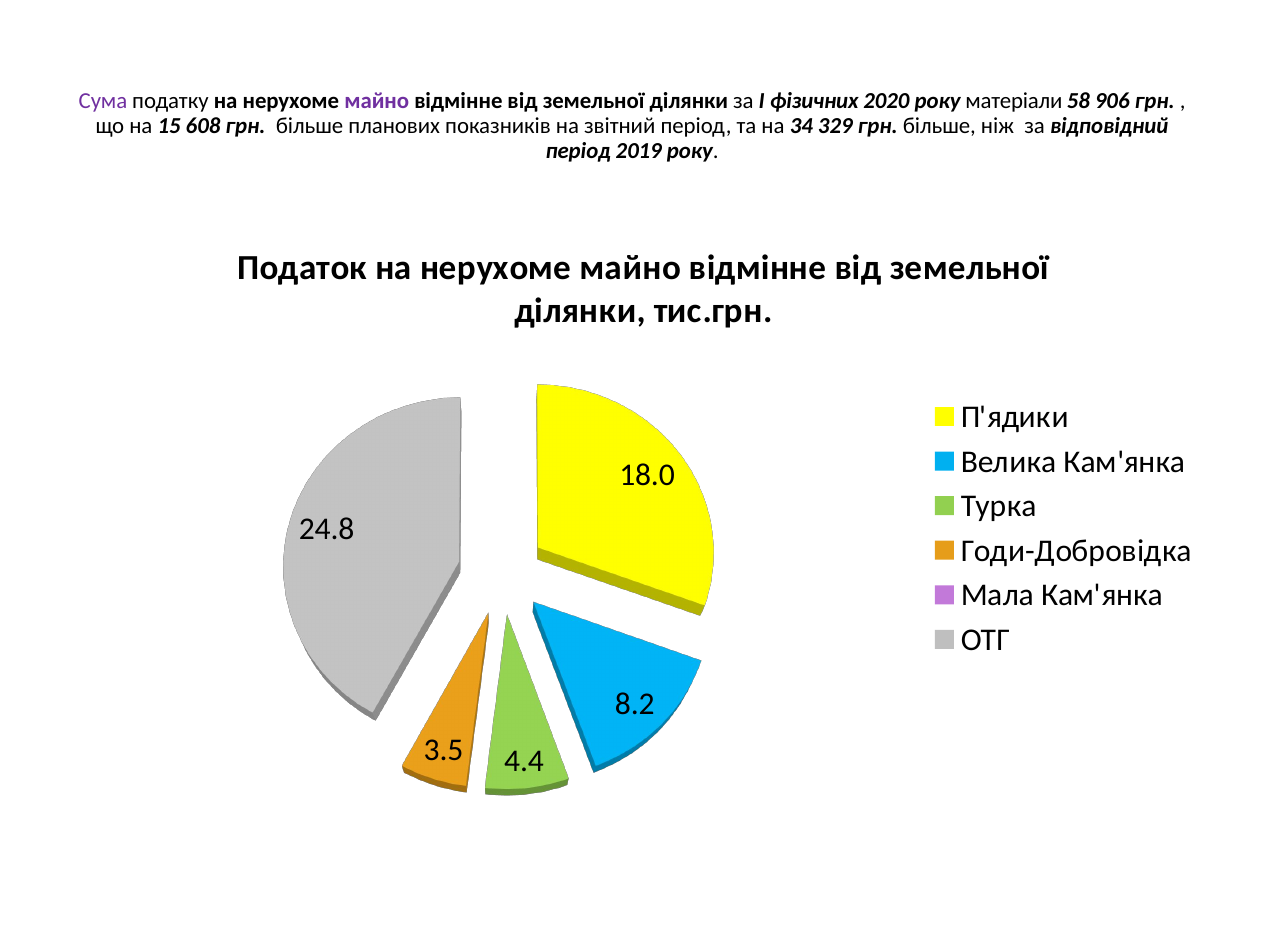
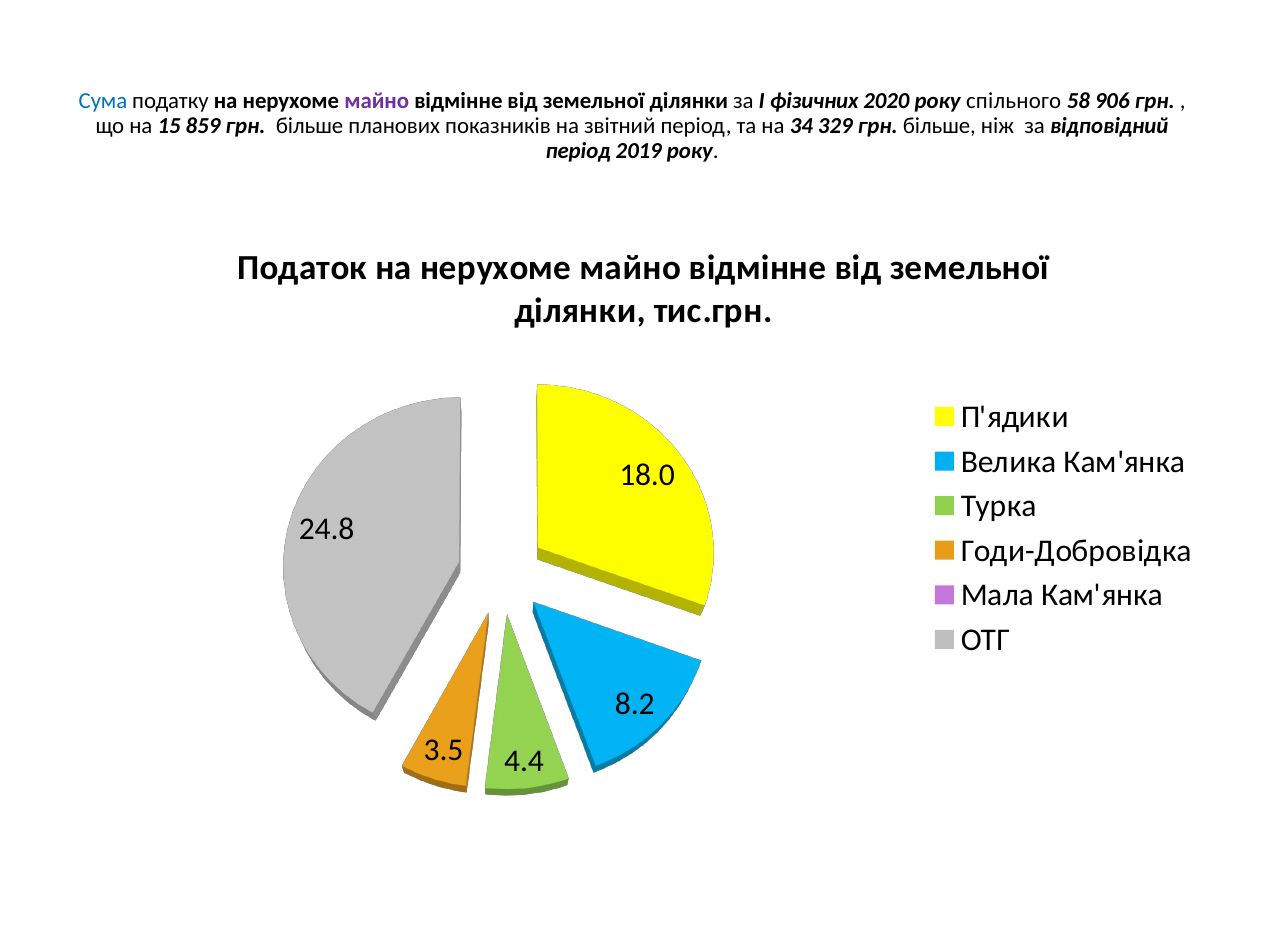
Сума colour: purple -> blue (103, 101)
матеріали: матеріали -> спільного (1014, 101)
608: 608 -> 859 (203, 126)
